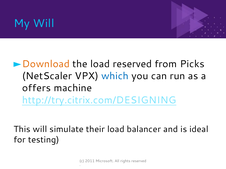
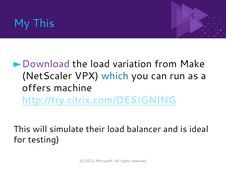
My Will: Will -> This (44, 23)
Download colour: orange -> purple (46, 64)
load reserved: reserved -> variation (132, 64)
Picks: Picks -> Make (192, 64)
